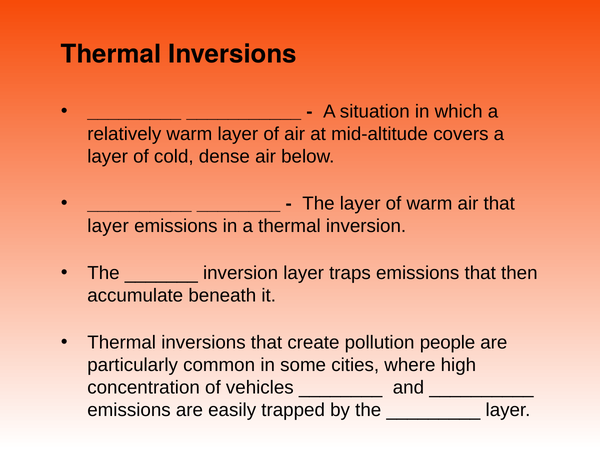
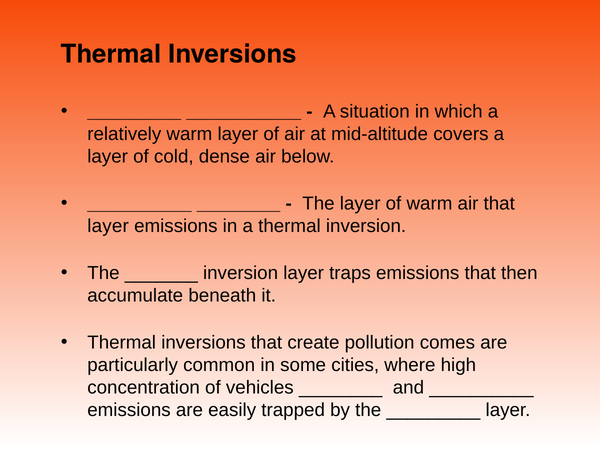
people: people -> comes (447, 343)
